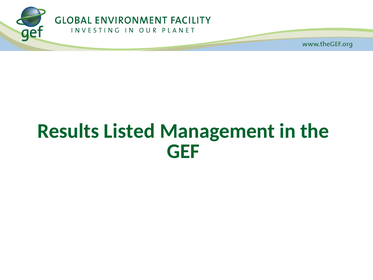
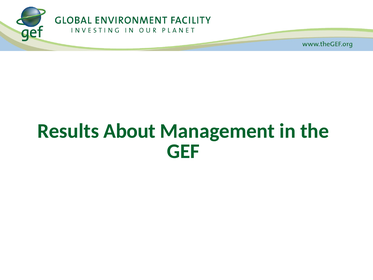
Listed: Listed -> About (130, 131)
